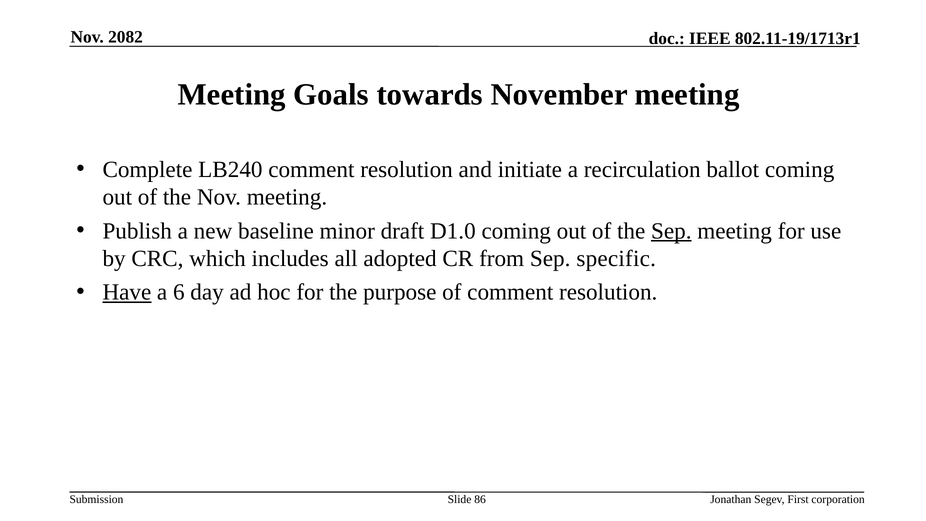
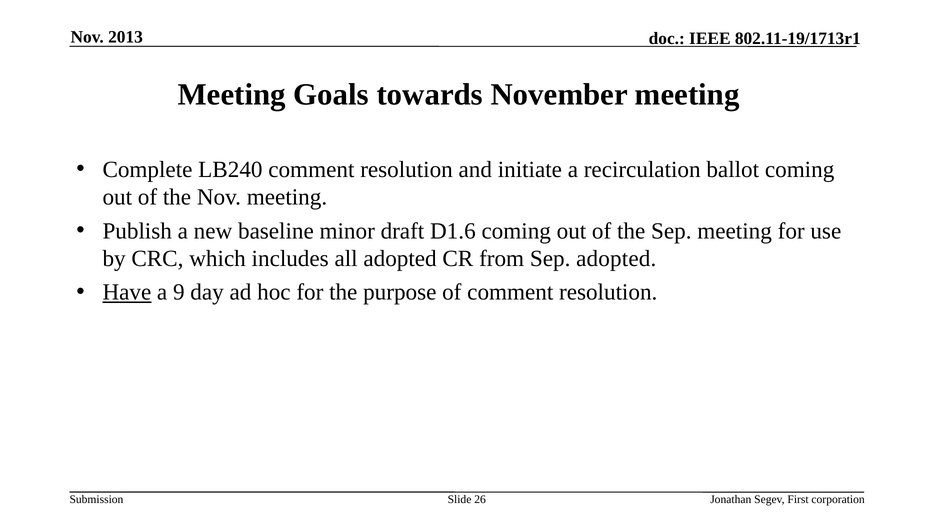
2082: 2082 -> 2013 (126, 37)
D1.0: D1.0 -> D1.6 (453, 231)
Sep underline: present -> none (671, 231)
Sep specific: specific -> adopted (616, 259)
6: 6 -> 9 (179, 292)
86: 86 -> 26 (480, 500)
